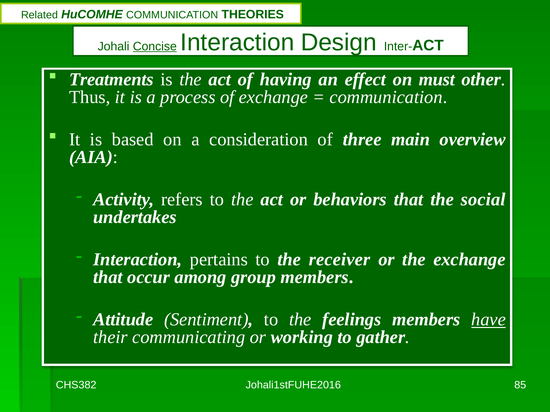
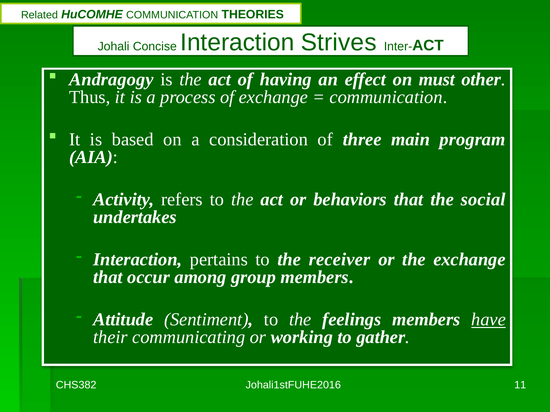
Concise underline: present -> none (155, 47)
Design: Design -> Strives (339, 43)
Treatments: Treatments -> Andragogy (111, 80)
overview: overview -> program (473, 140)
85: 85 -> 11 (520, 386)
